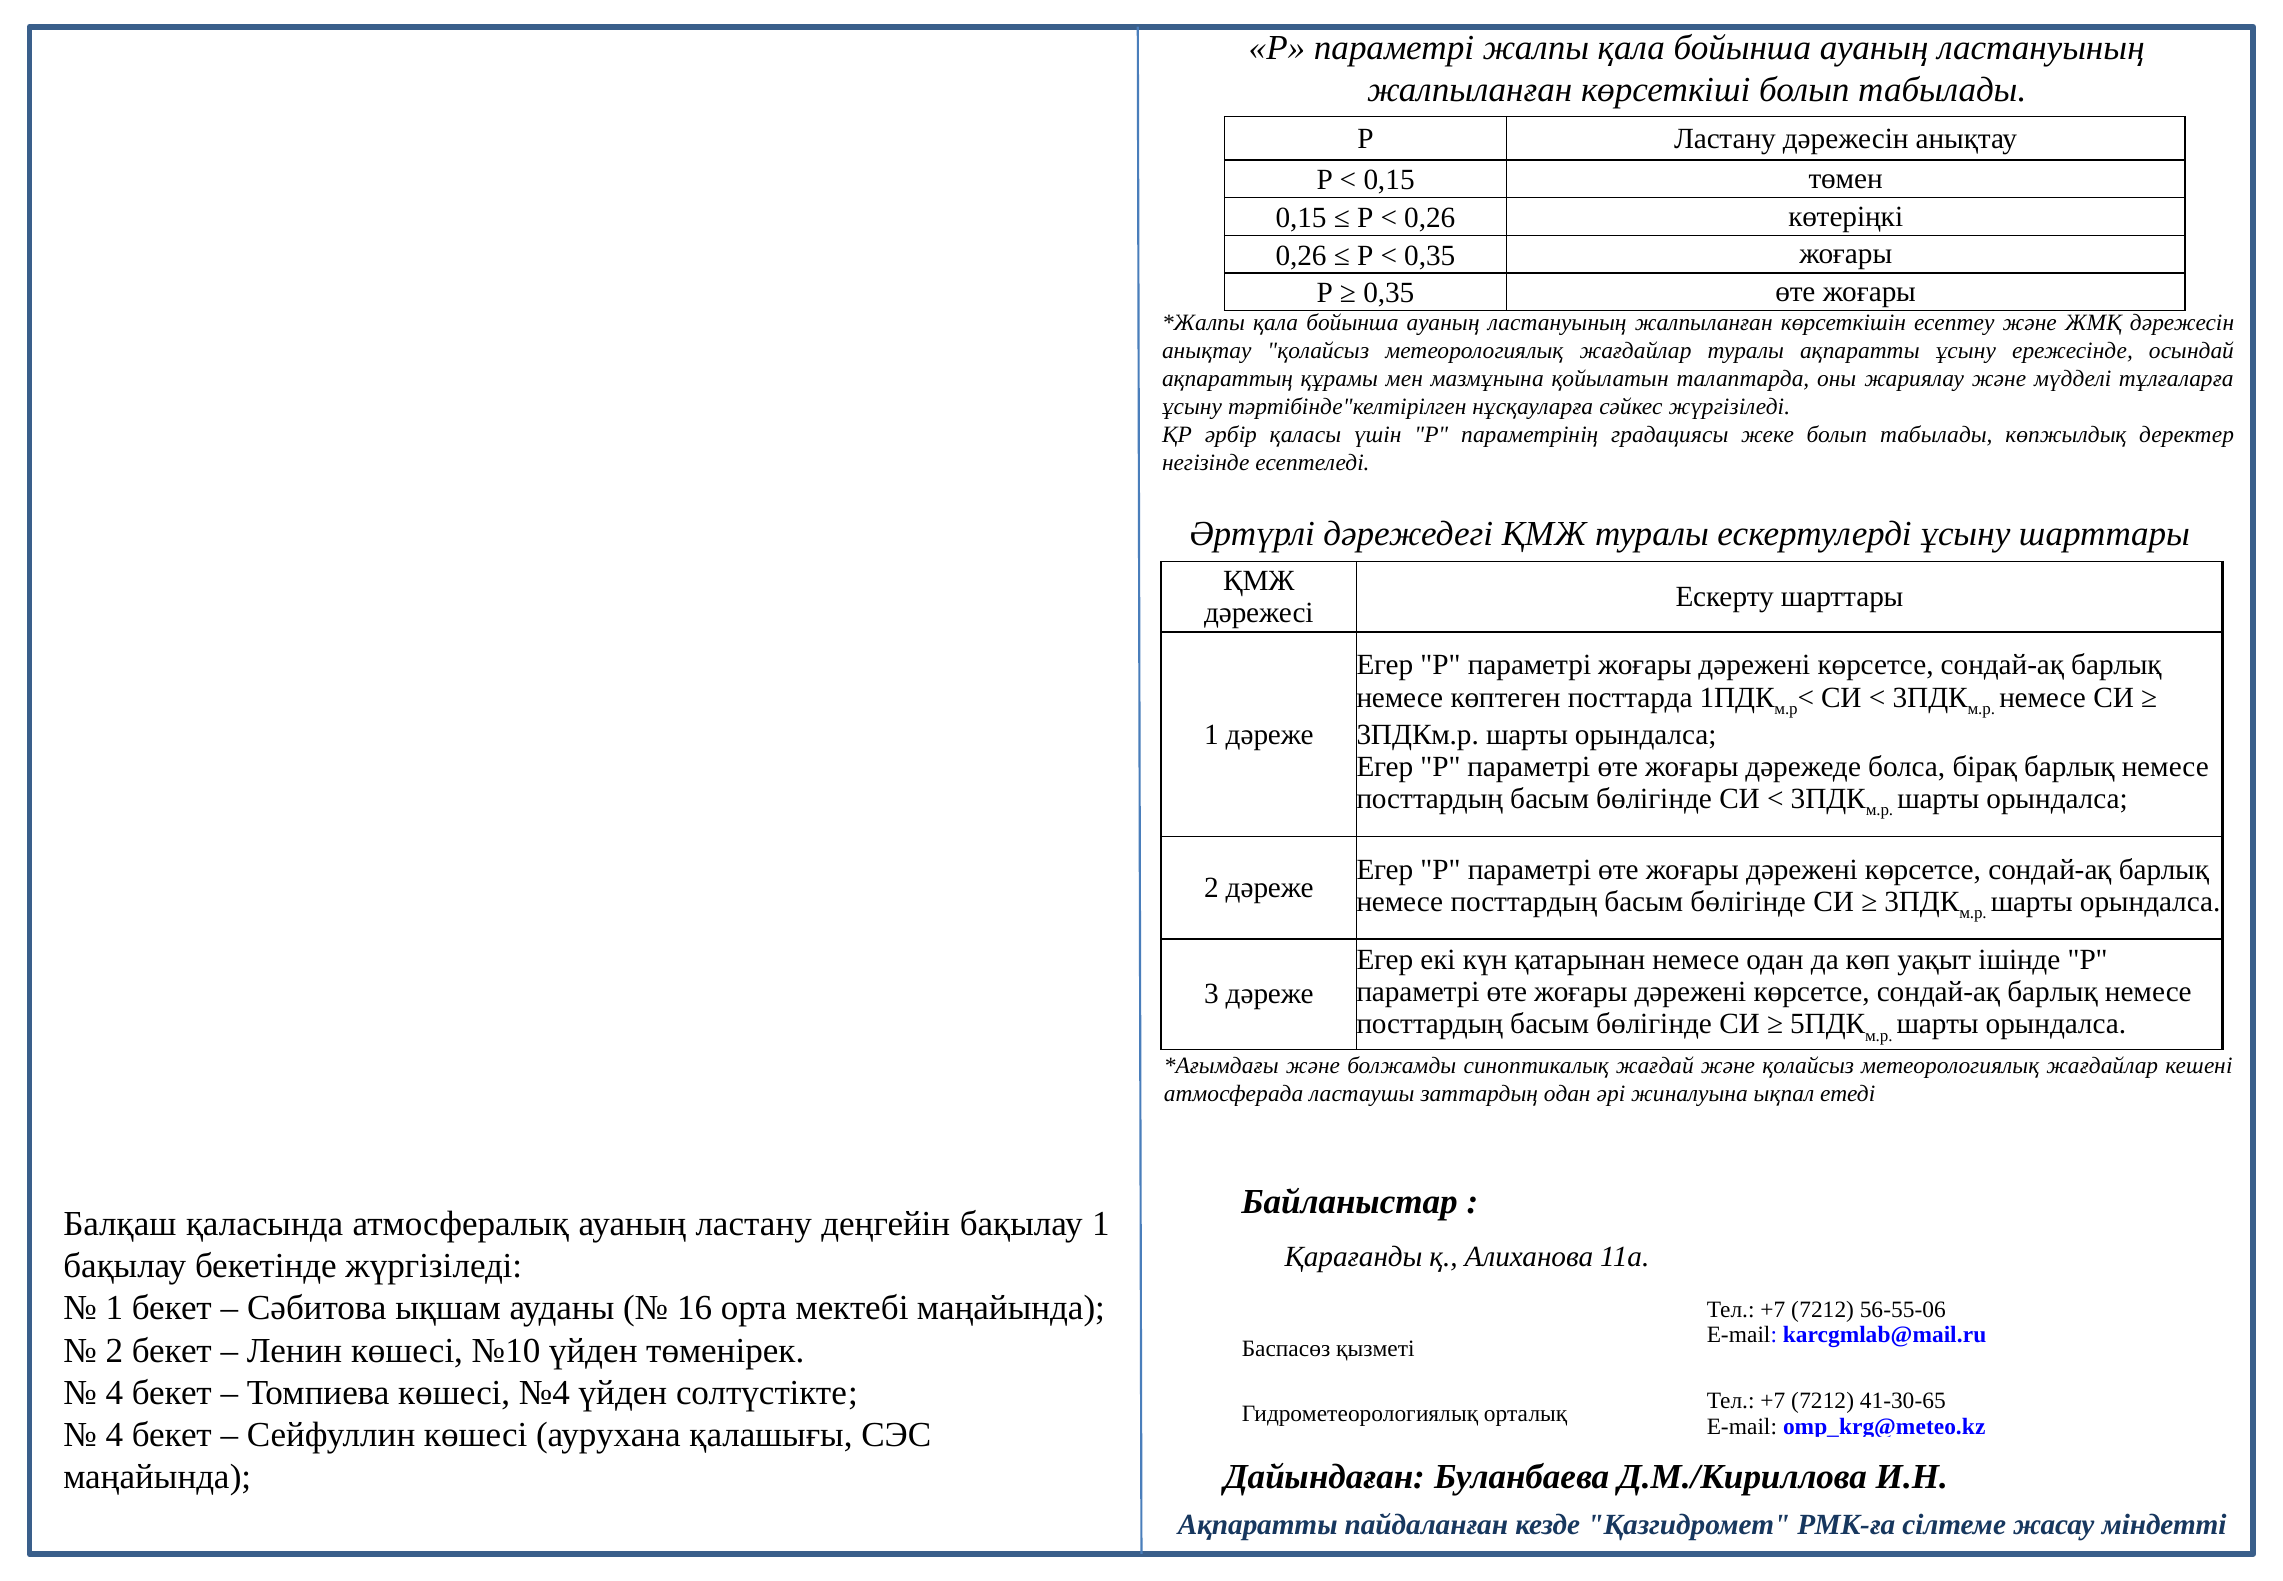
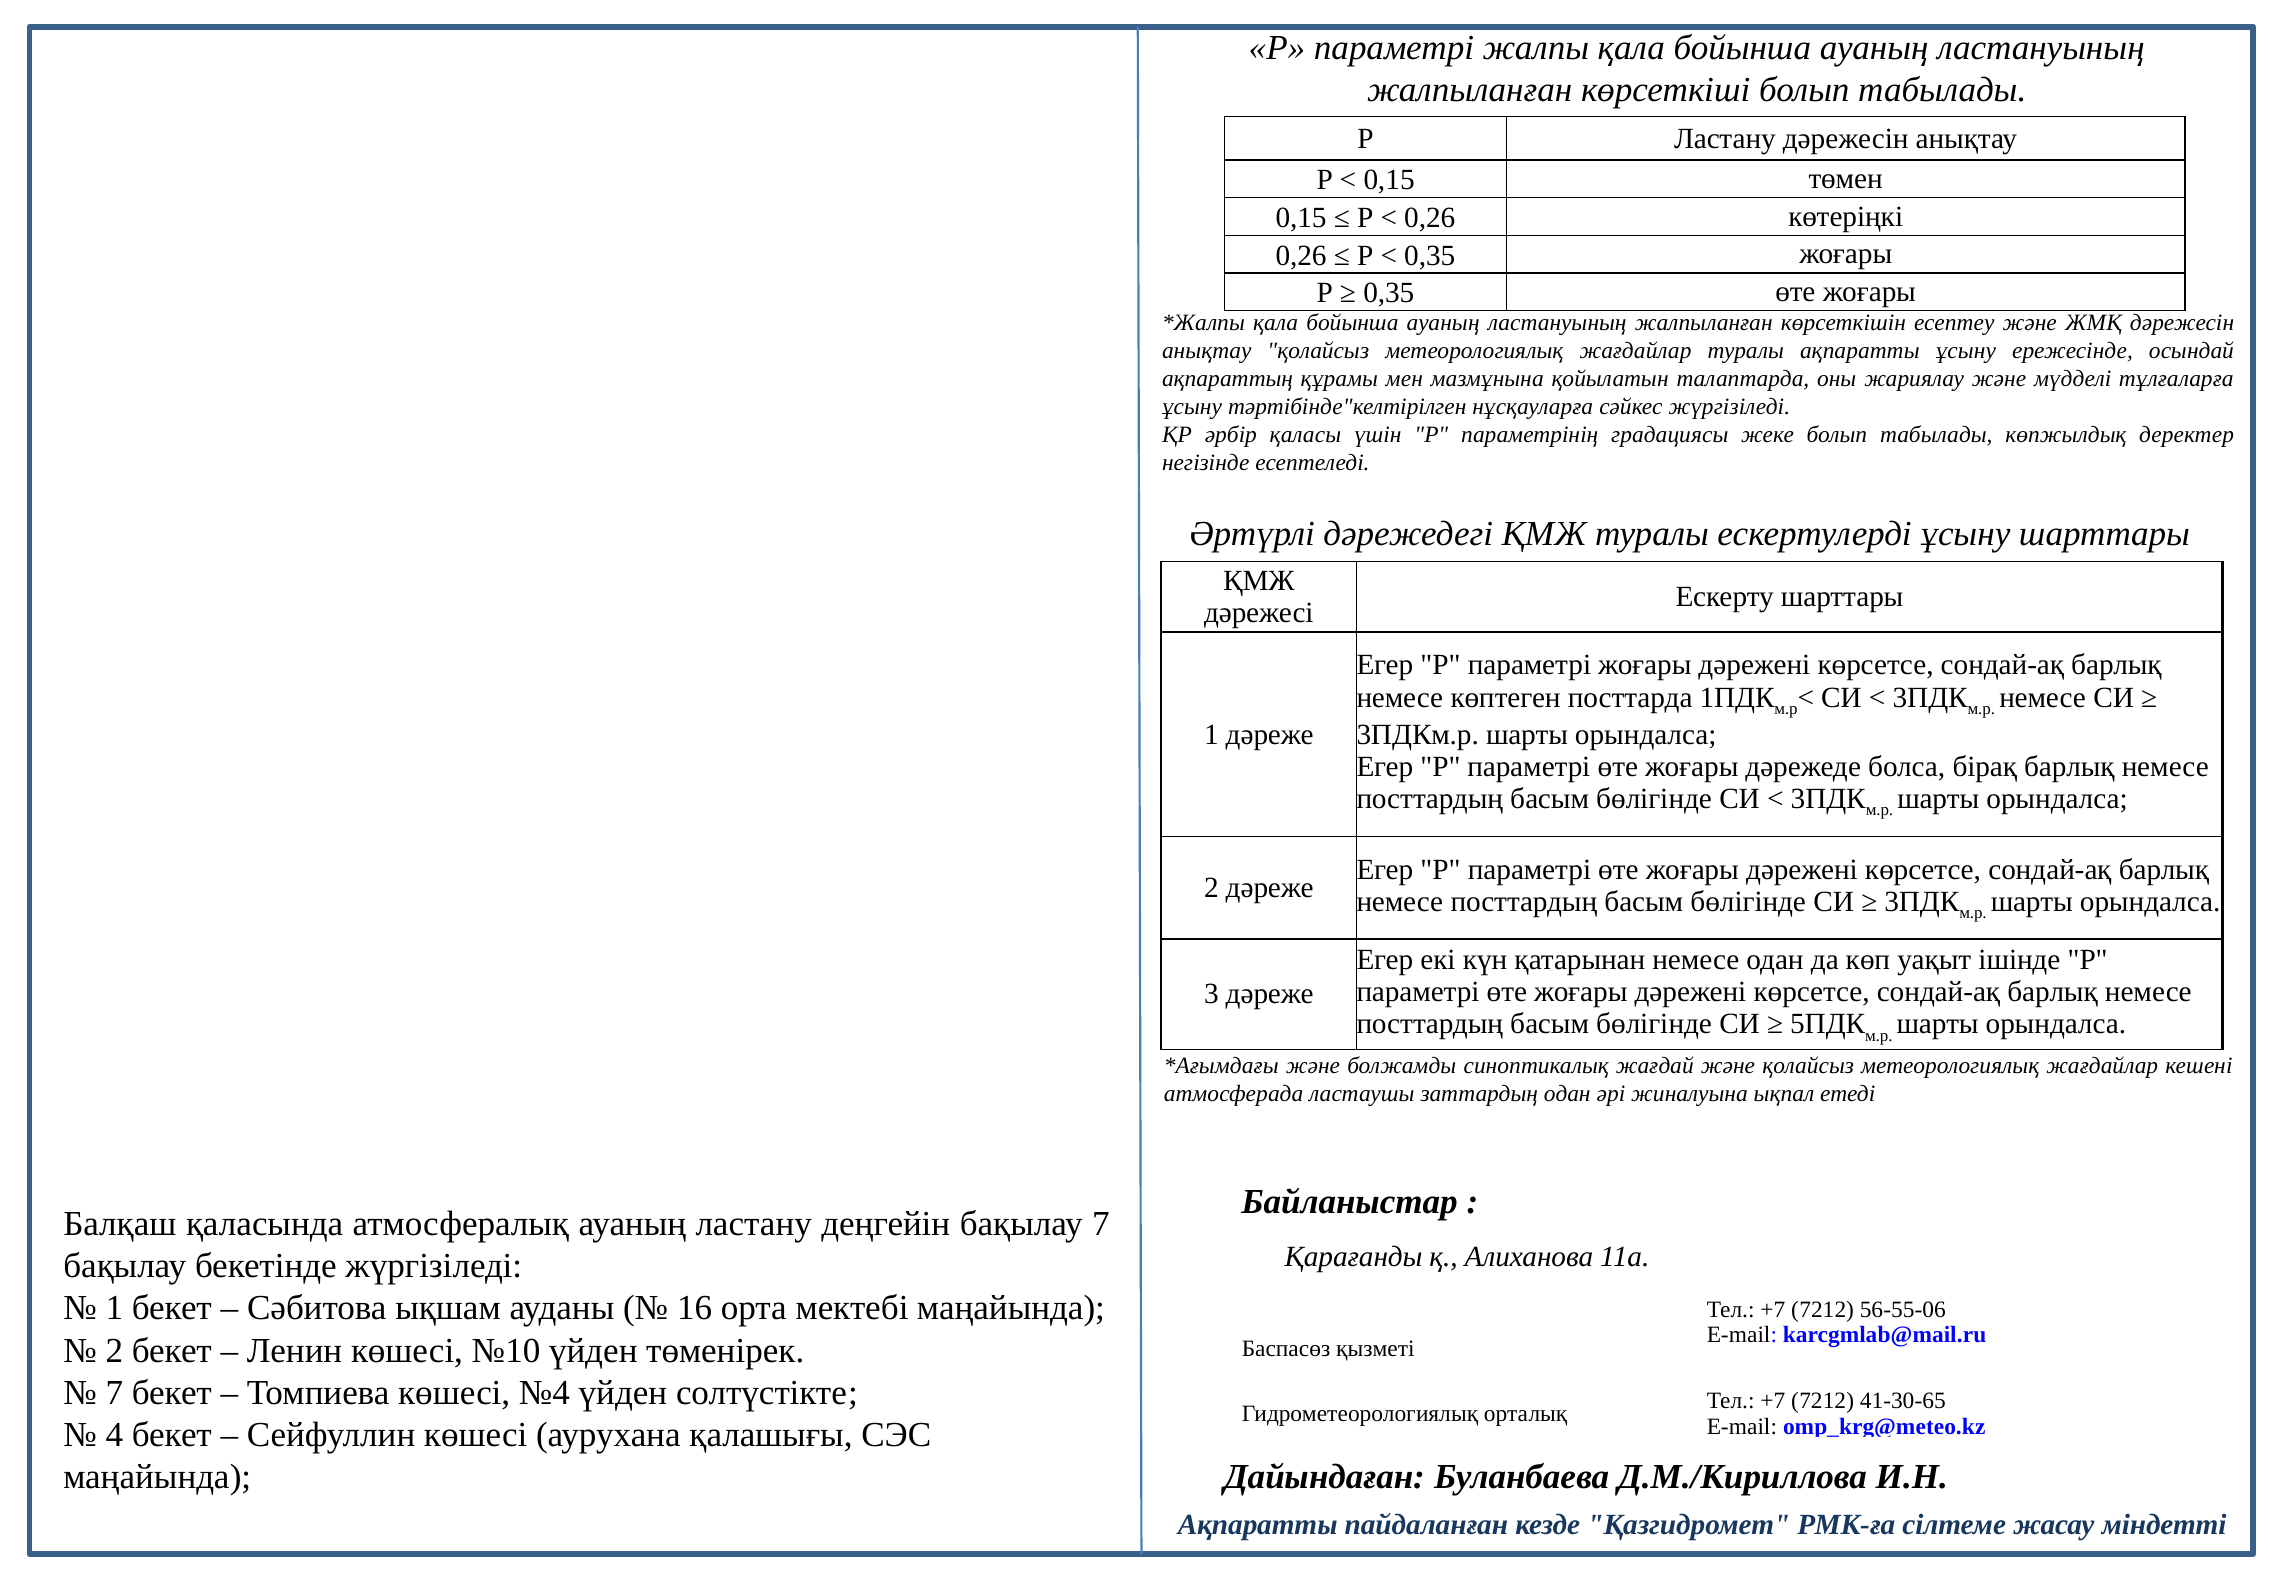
бақылау 1: 1 -> 7 (1101, 1224)
4: 4 -> 7 (114, 1392)
